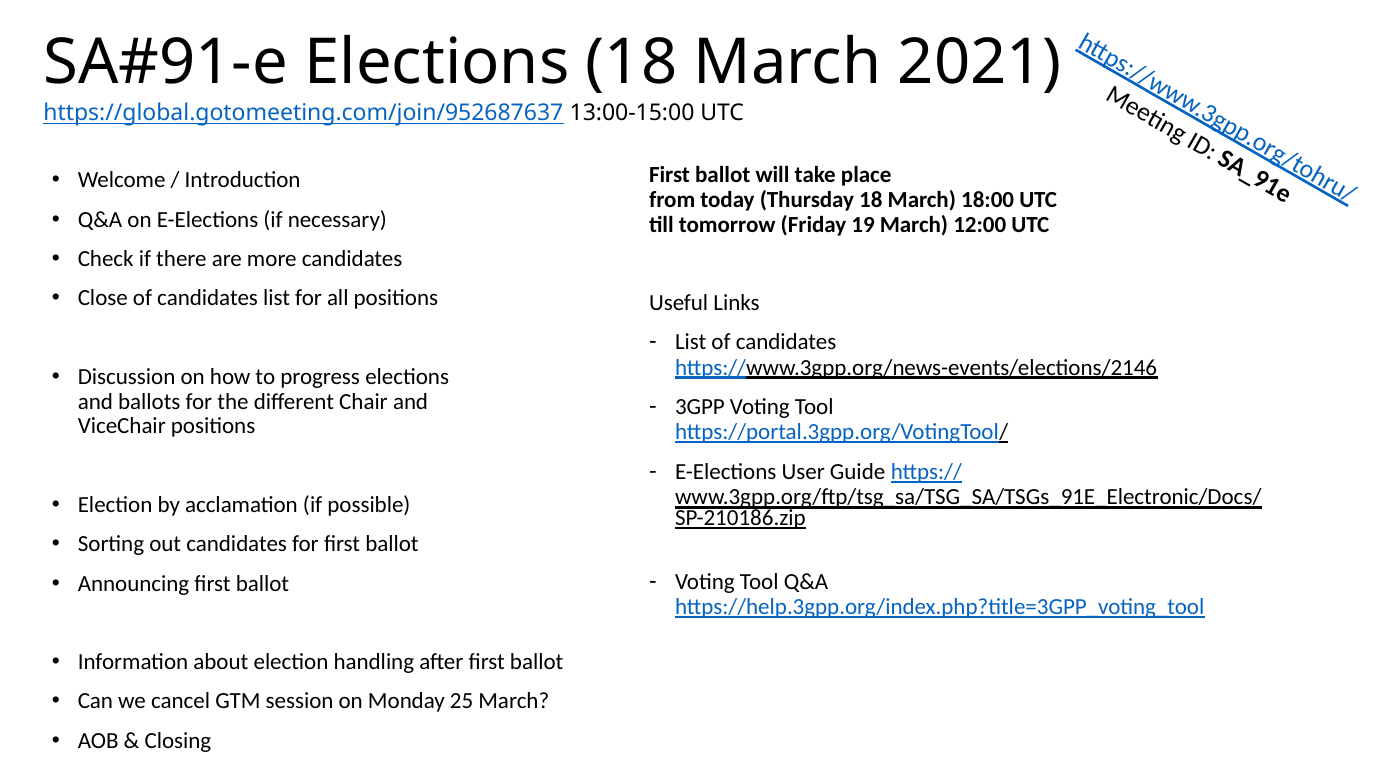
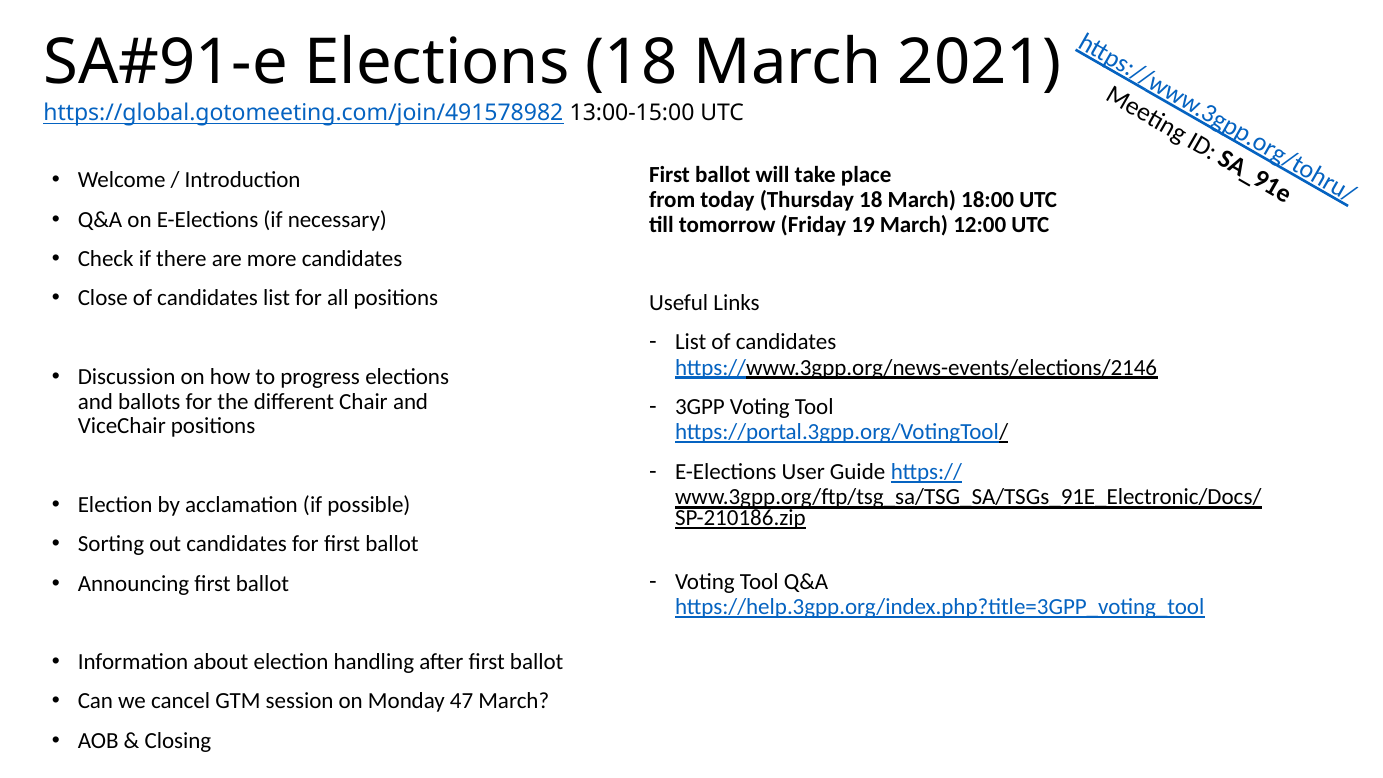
https://global.gotomeeting.com/join/952687637: https://global.gotomeeting.com/join/952687637 -> https://global.gotomeeting.com/join/491578982 (303, 113)
25: 25 -> 47 (462, 701)
